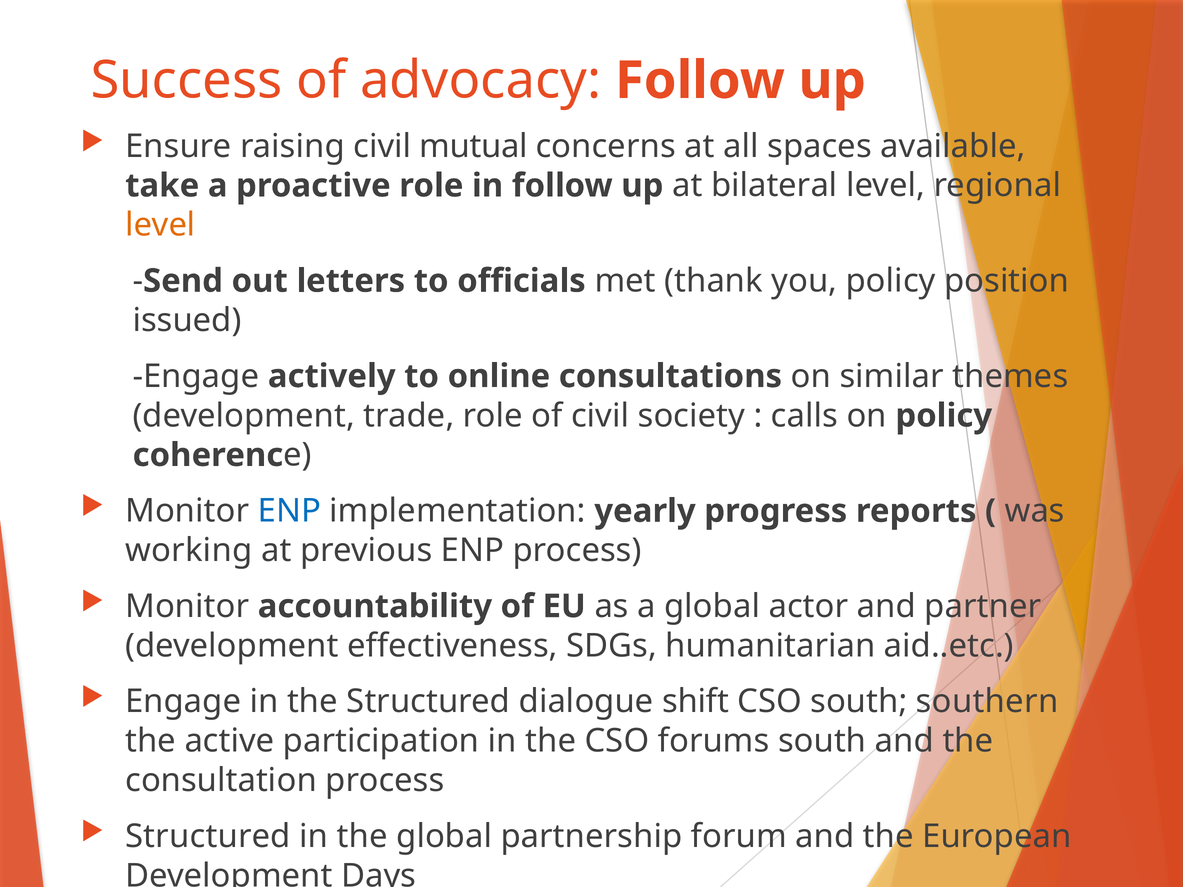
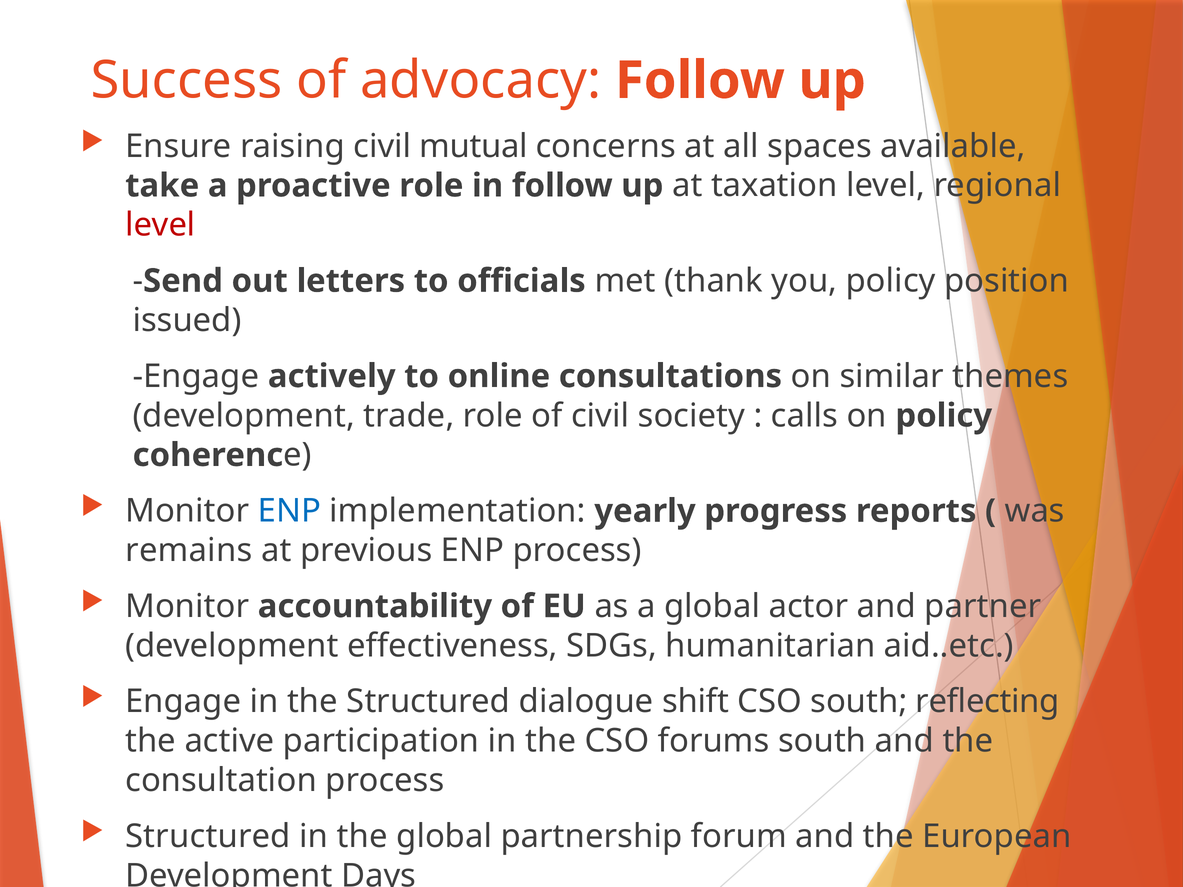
bilateral: bilateral -> taxation (774, 186)
level colour: orange -> red (160, 225)
working: working -> remains (189, 551)
southern: southern -> reflecting (988, 702)
